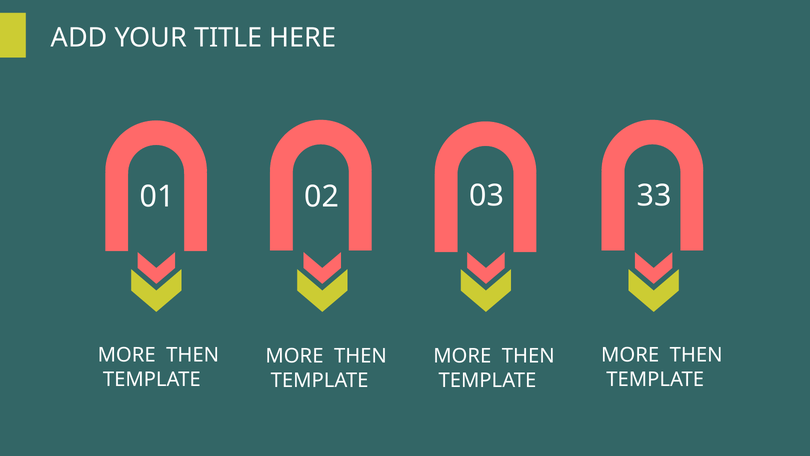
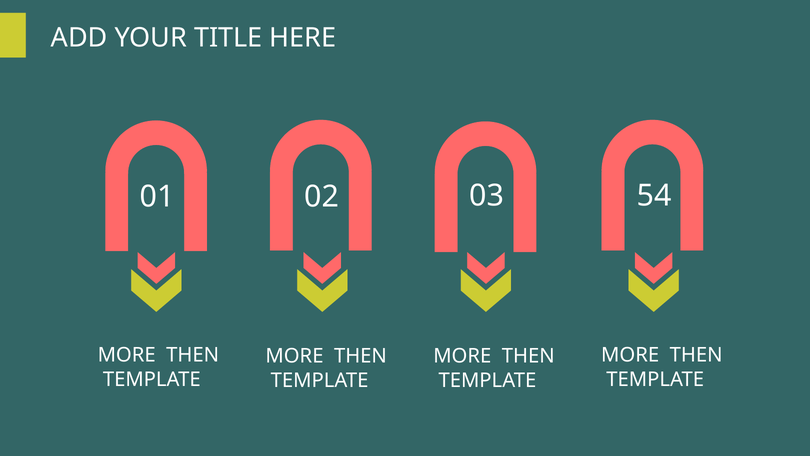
33: 33 -> 54 (654, 195)
